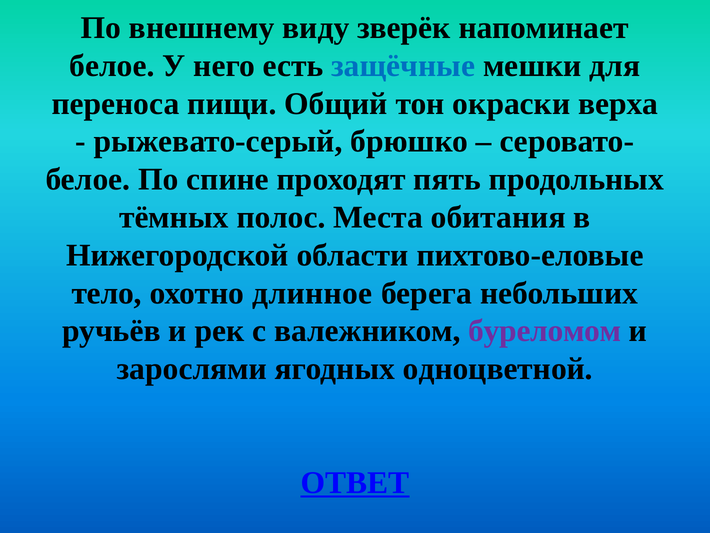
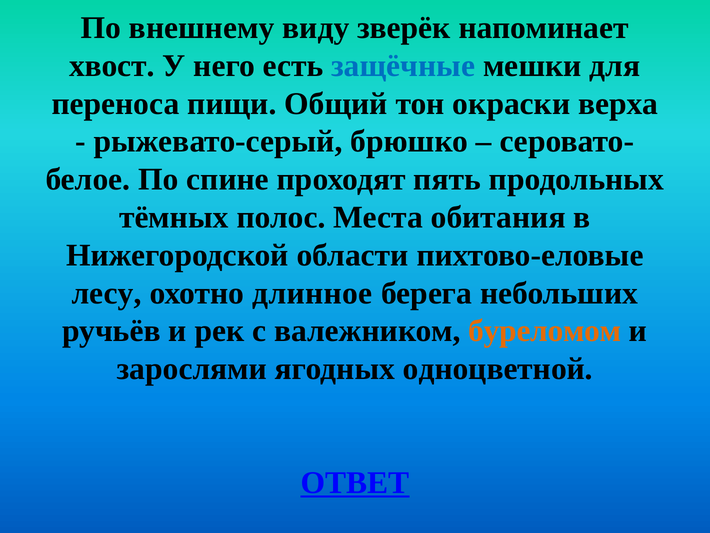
белое: белое -> хвост (112, 66)
тело: тело -> лесу (107, 293)
буреломом colour: purple -> orange (545, 331)
